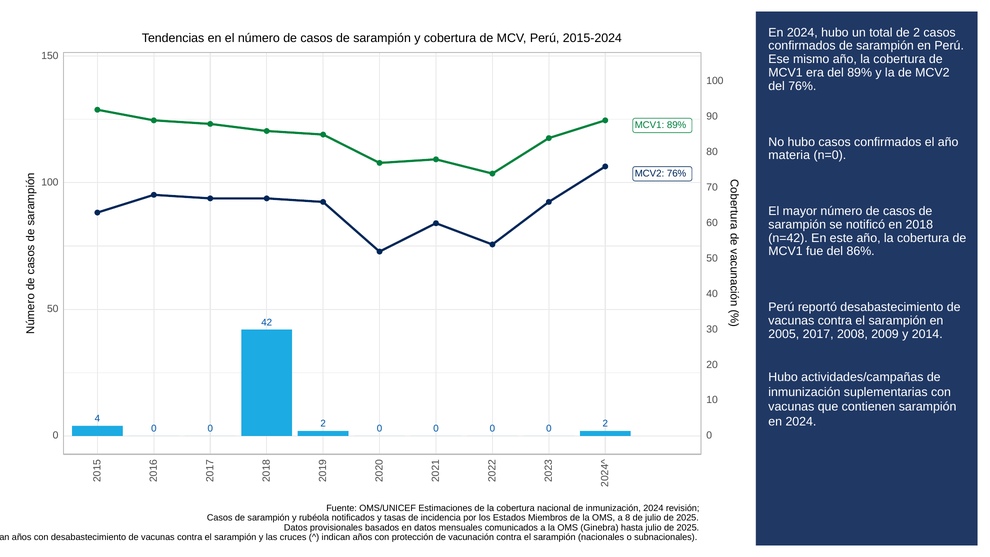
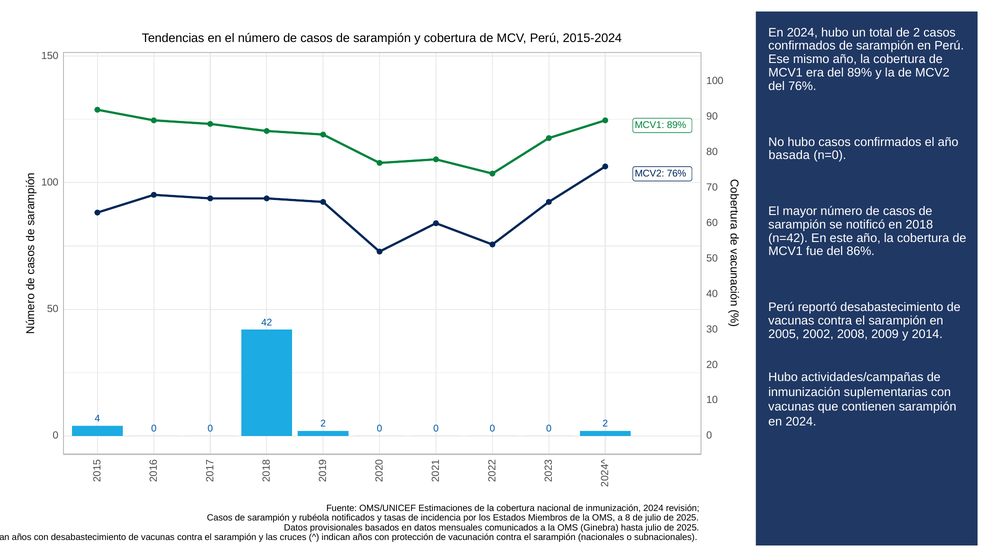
materia: materia -> basada (789, 155)
2017: 2017 -> 2002 (818, 334)
